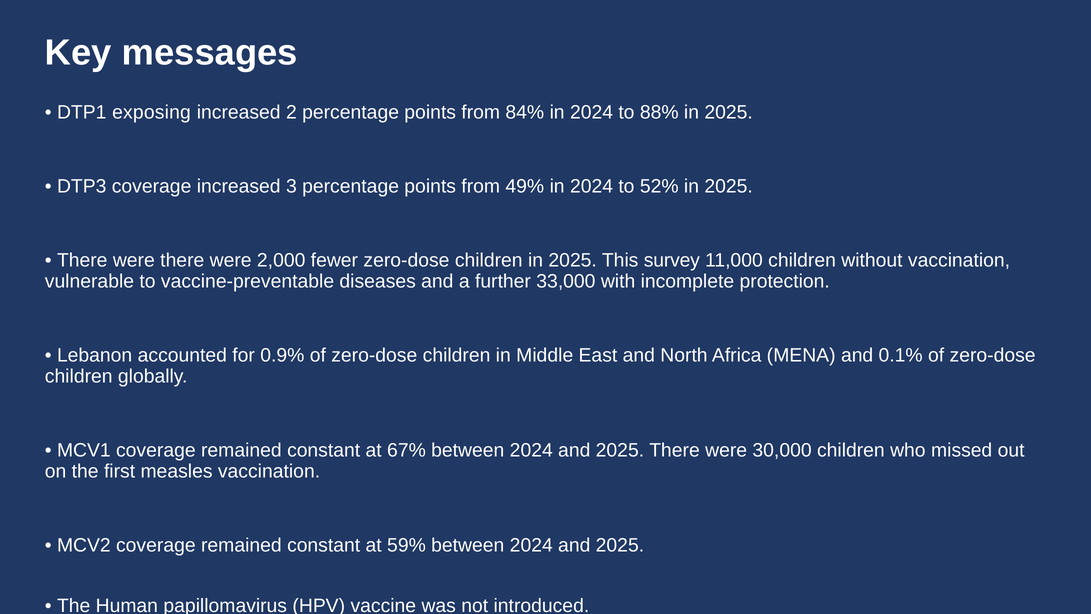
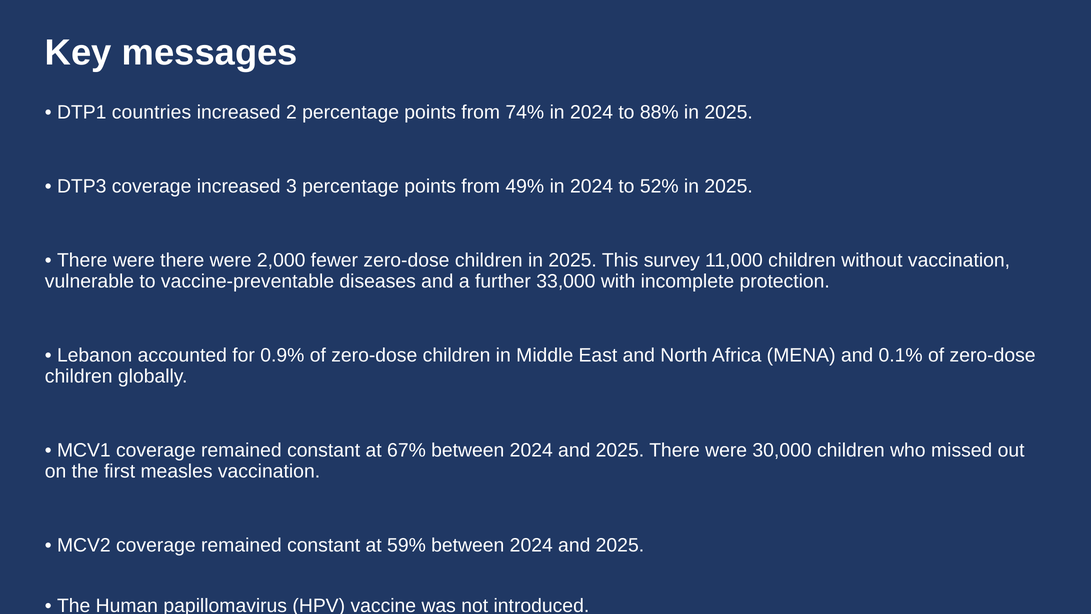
exposing: exposing -> countries (152, 113)
84%: 84% -> 74% (525, 113)
